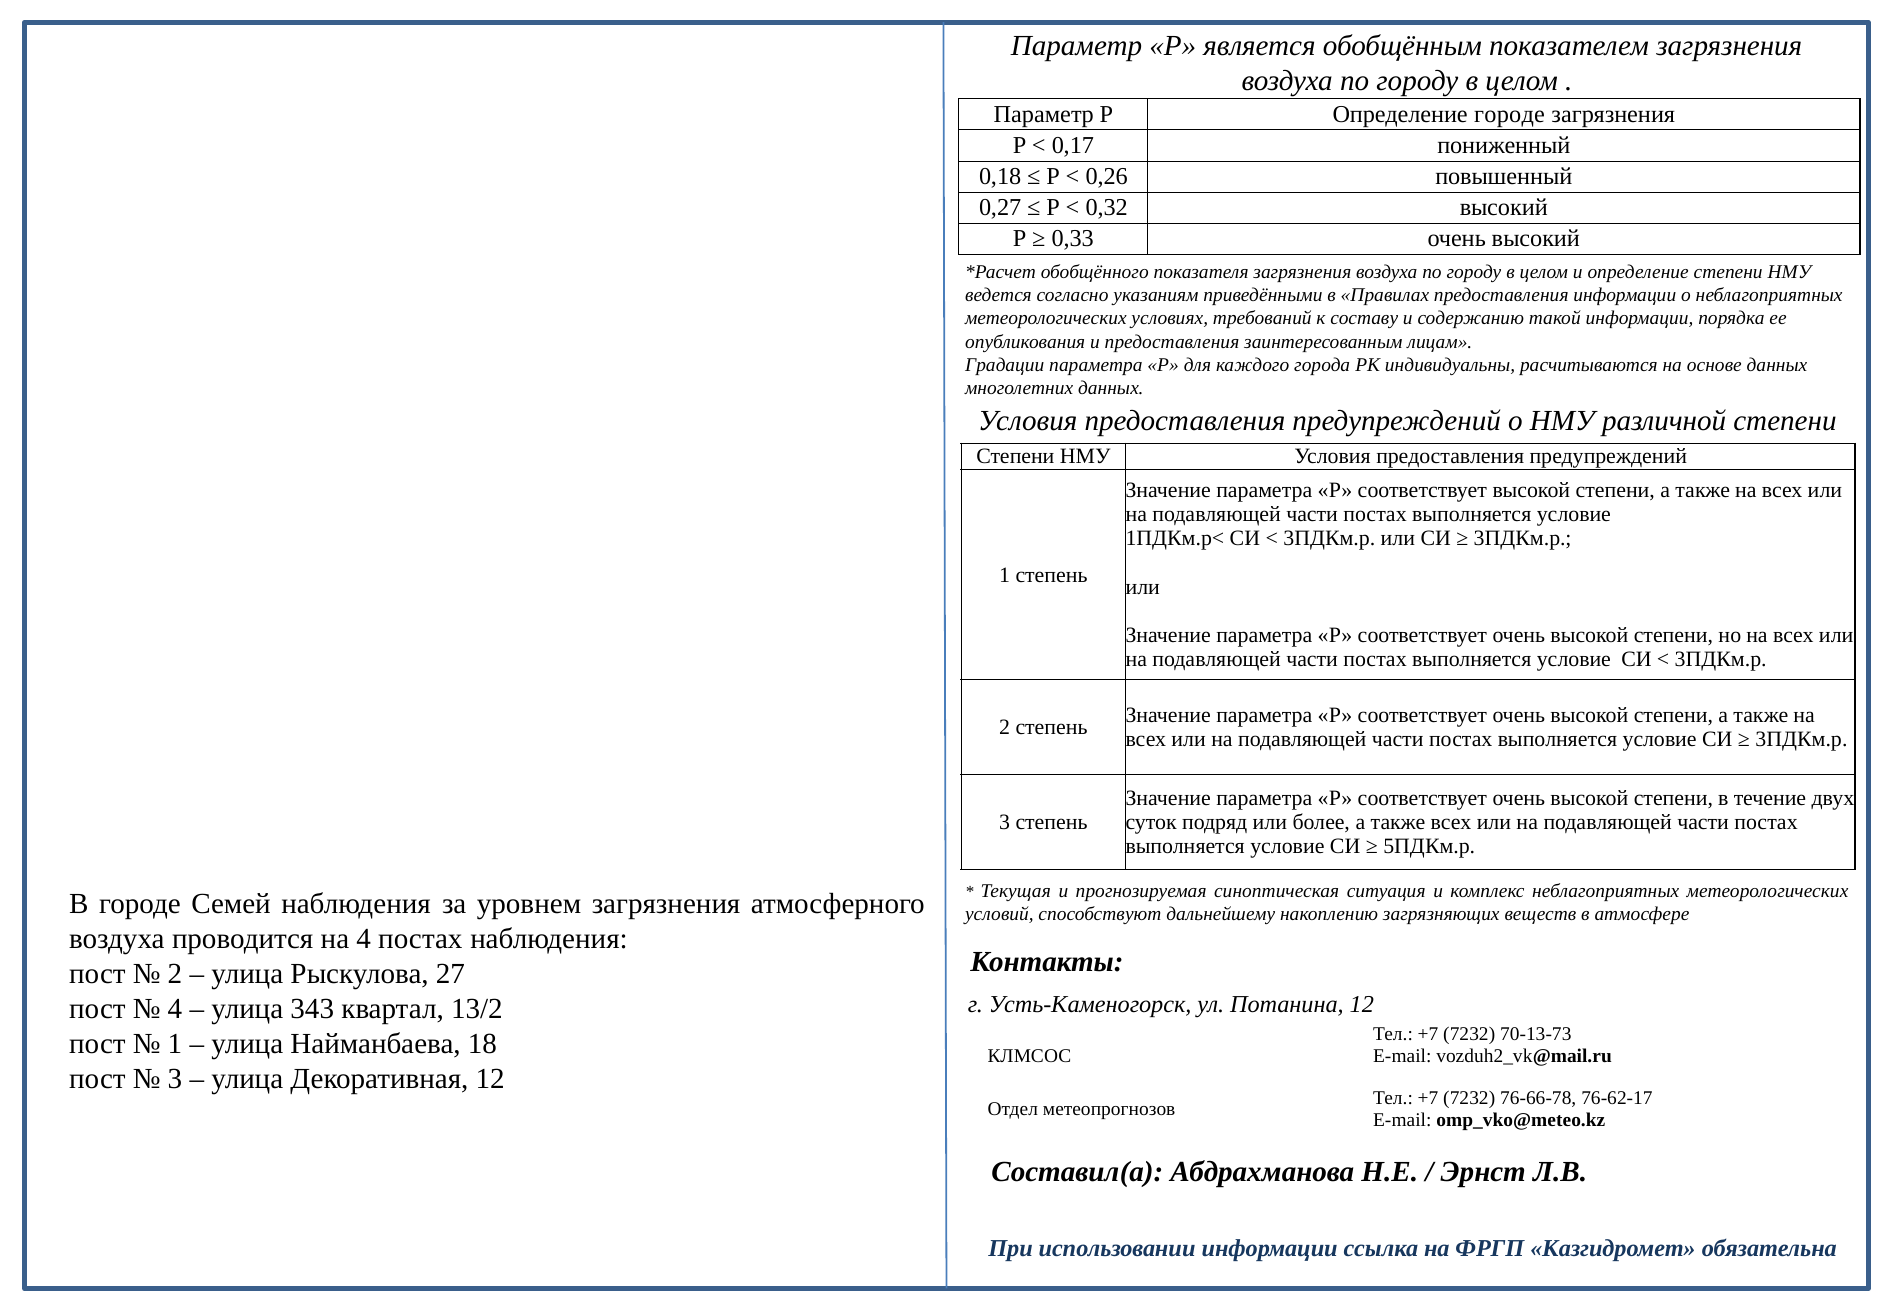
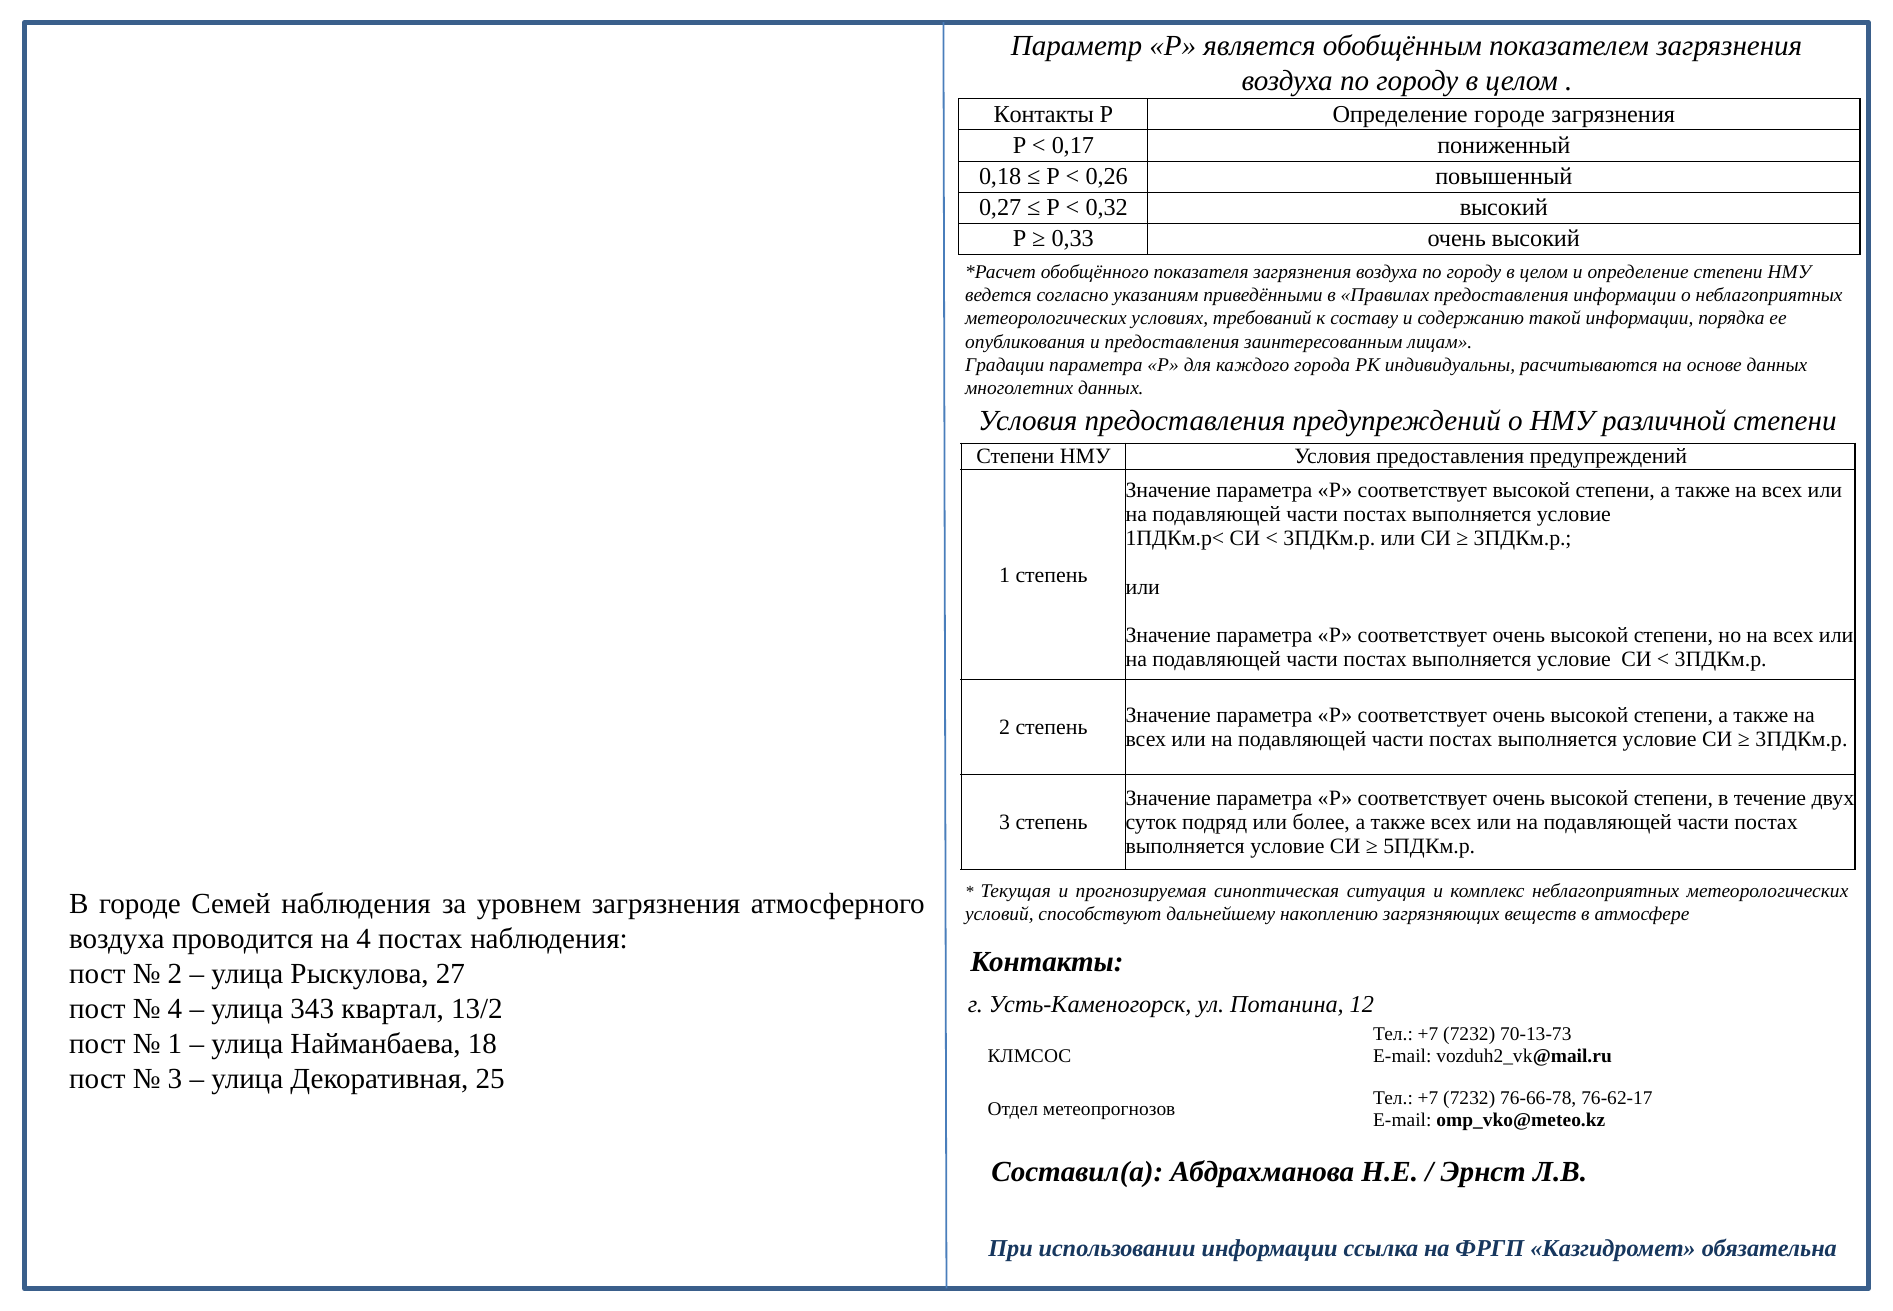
Параметр: Параметр -> Контакты (1044, 114)
Декоративная 12: 12 -> 25 (490, 1079)
